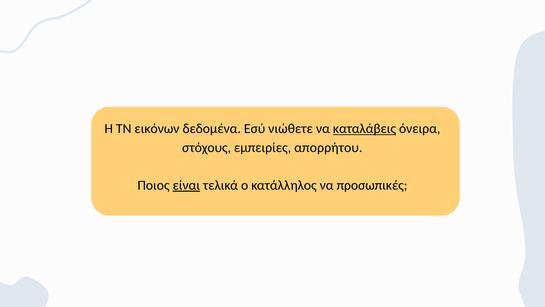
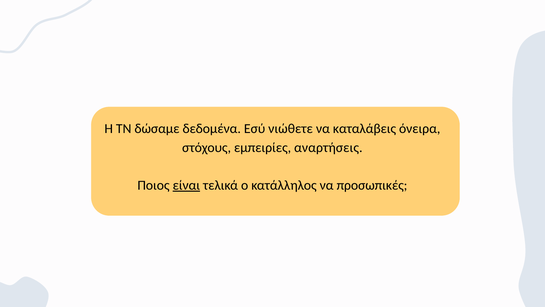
εικόνων: εικόνων -> δώσαμε (157, 129)
καταλάβεις underline: present -> none (364, 129)
απορρήτου: απορρήτου -> αναρτήσεις (328, 147)
